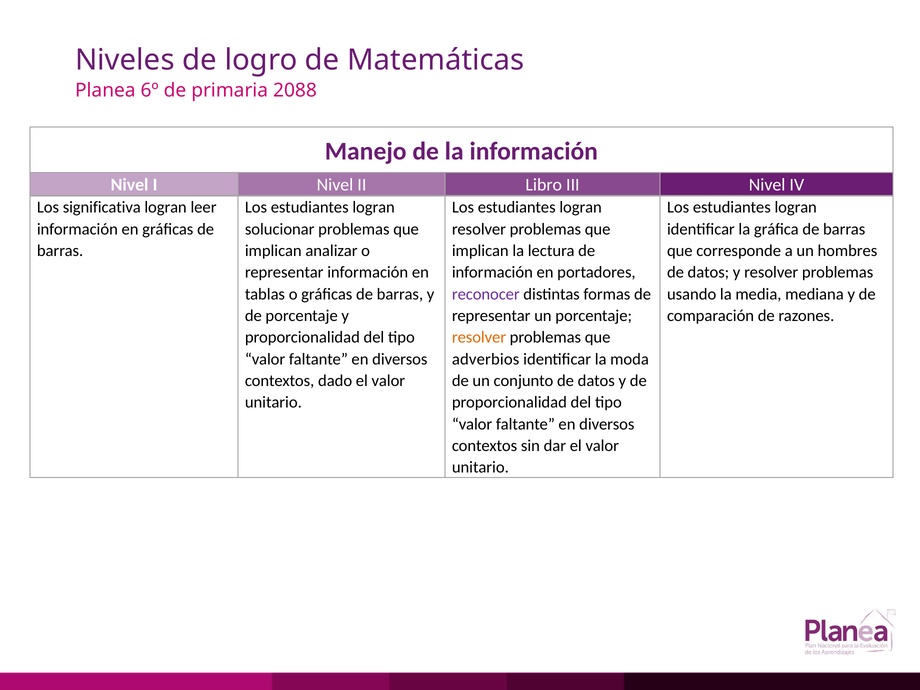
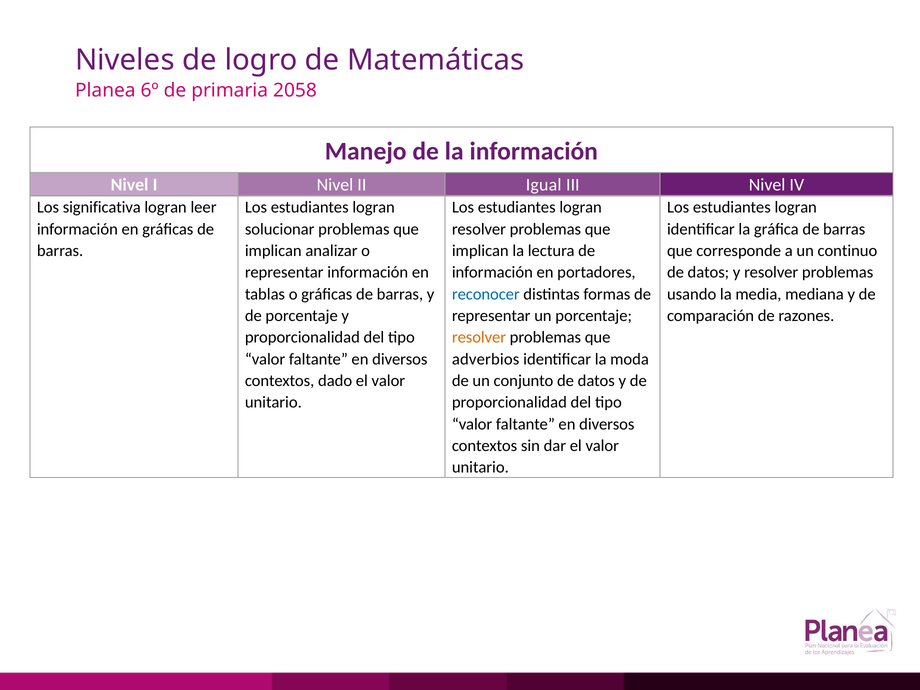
2088: 2088 -> 2058 (295, 90)
Libro: Libro -> Igual (544, 185)
hombres: hombres -> continuo (847, 251)
reconocer colour: purple -> blue (486, 294)
